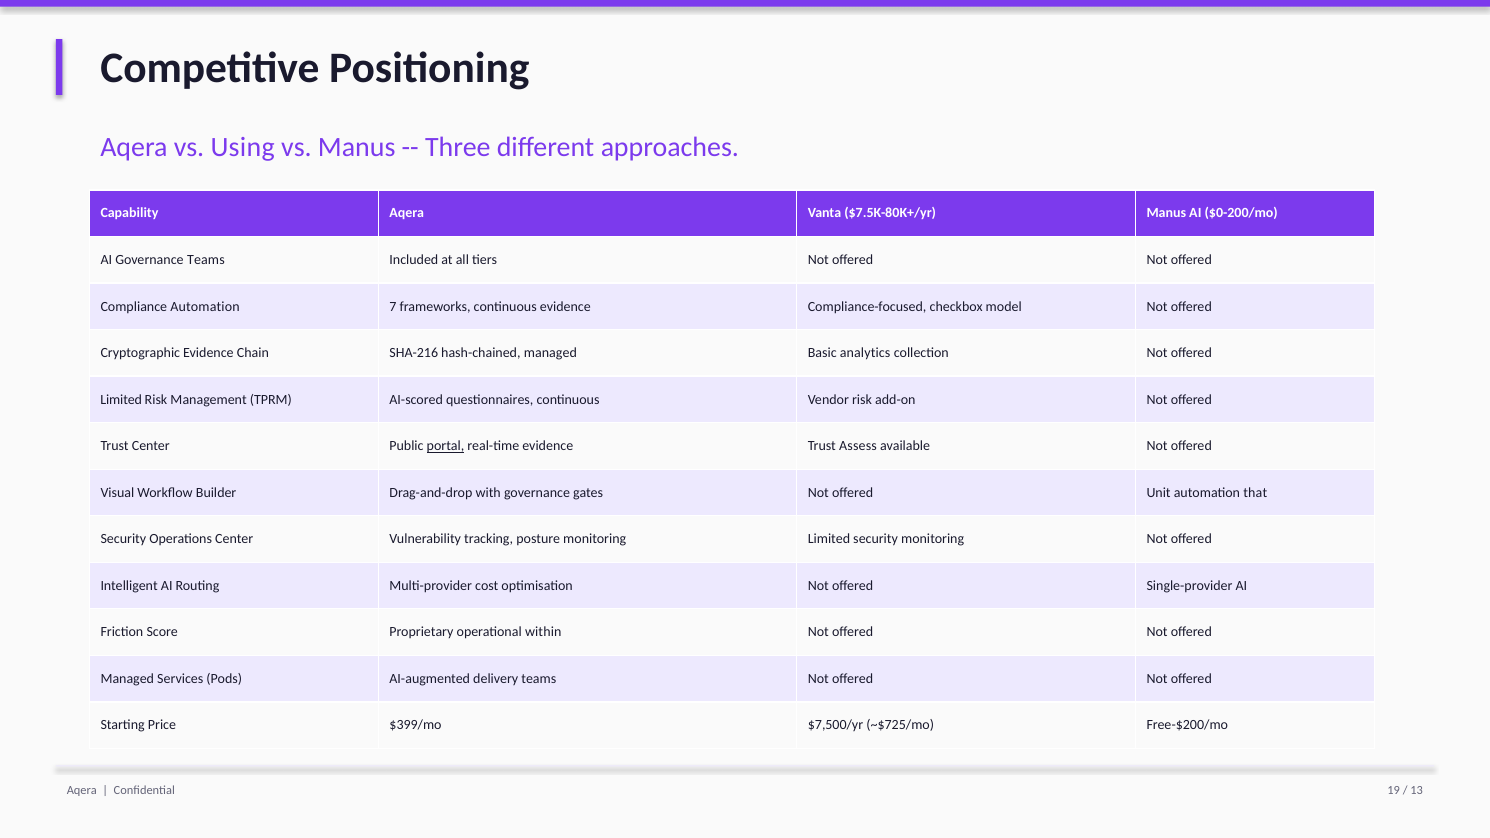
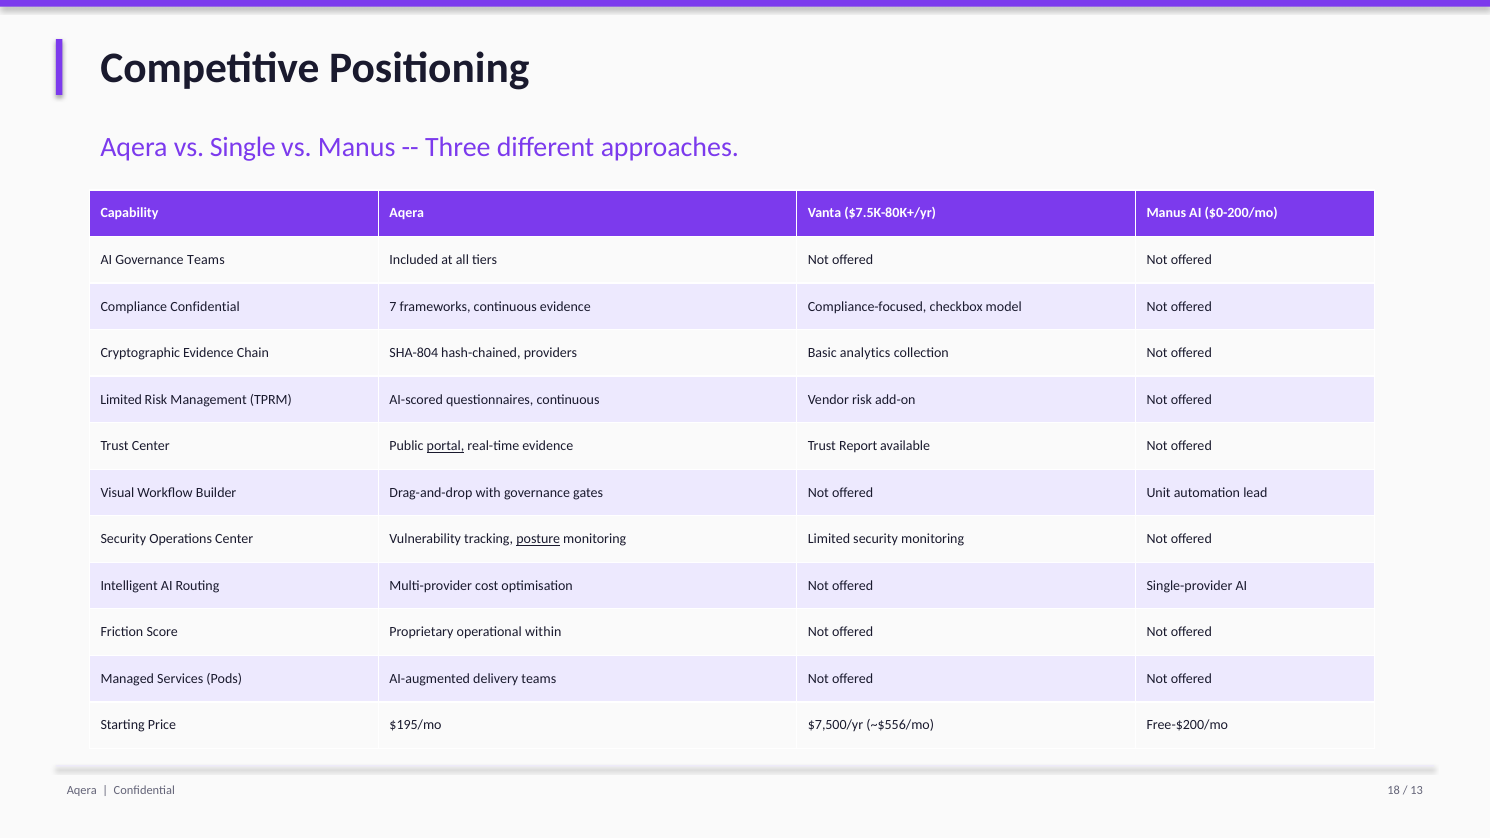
Using: Using -> Single (243, 147)
Compliance Automation: Automation -> Confidential (205, 306)
SHA-216: SHA-216 -> SHA-804 (414, 353)
hash-chained managed: managed -> providers (550, 353)
Assess: Assess -> Report (858, 446)
that: that -> lead (1255, 493)
posture underline: none -> present (538, 539)
$399/mo: $399/mo -> $195/mo (416, 725)
~$725/mo: ~$725/mo -> ~$556/mo (900, 725)
19: 19 -> 18 (1394, 790)
